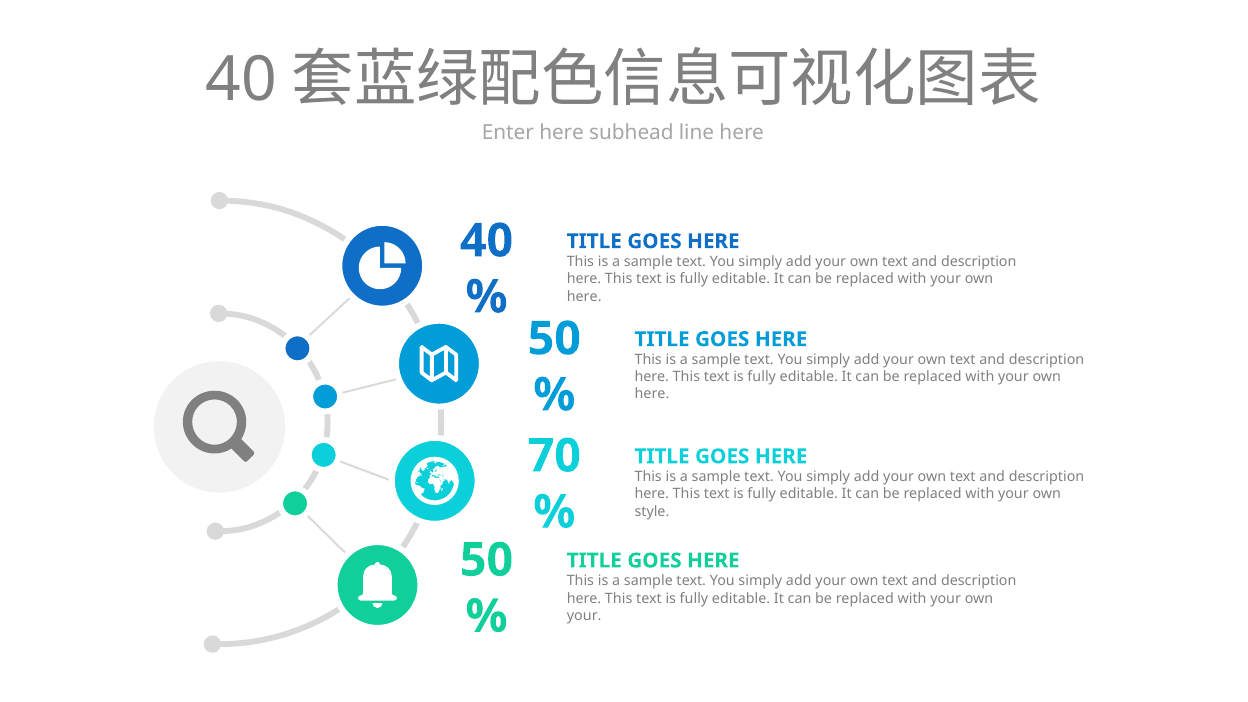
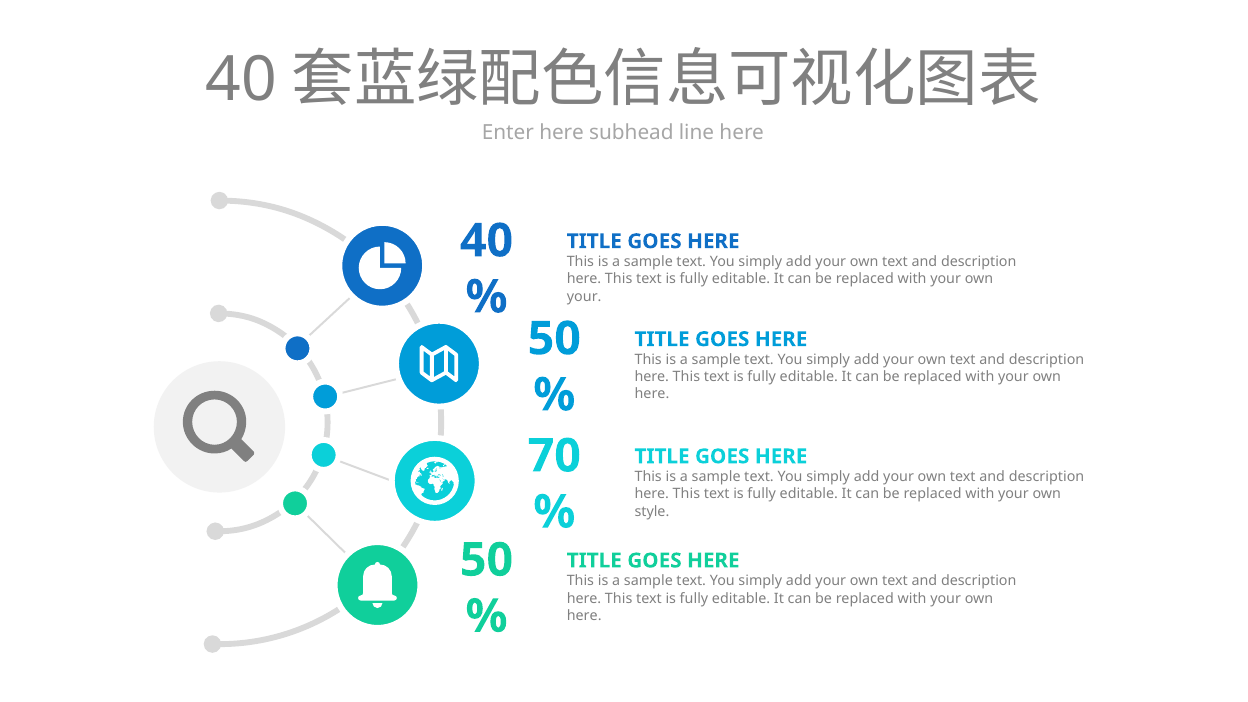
here: here -> your (584, 296)
your: your -> here (584, 616)
